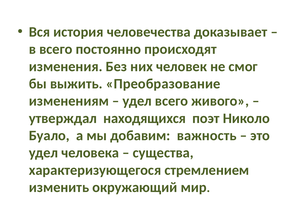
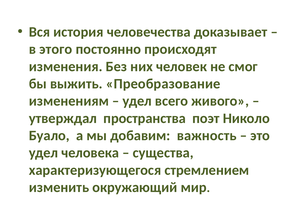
в всего: всего -> этого (56, 49)
находящихся: находящихся -> пространства (145, 118)
